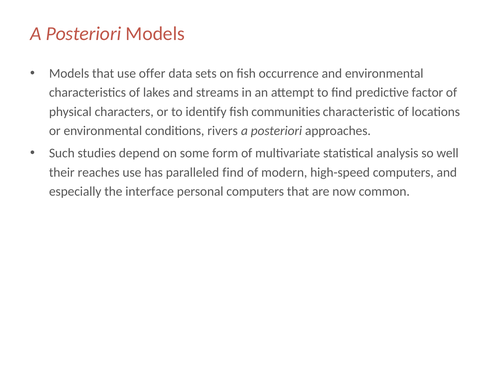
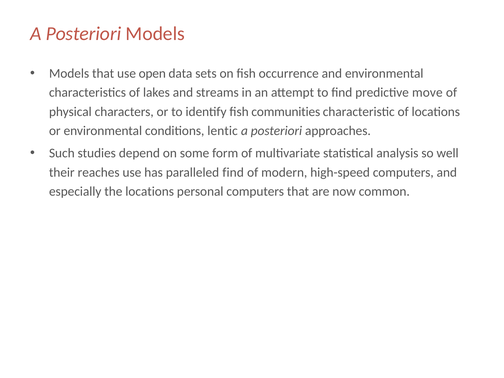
offer: offer -> open (152, 73)
factor: factor -> move (427, 93)
rivers: rivers -> lentic (223, 131)
the interface: interface -> locations (150, 191)
